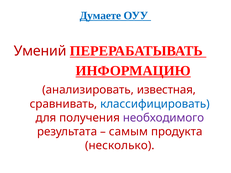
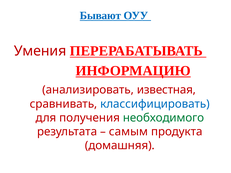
Думаете: Думаете -> Бывают (100, 16)
Умений: Умений -> Умения (40, 51)
необходимого colour: purple -> green (163, 118)
несколько: несколько -> домашняя (120, 146)
